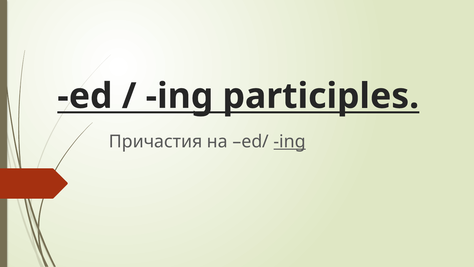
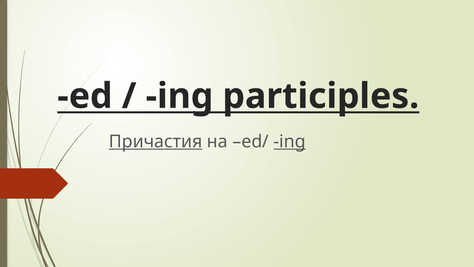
Причастия underline: none -> present (156, 141)
